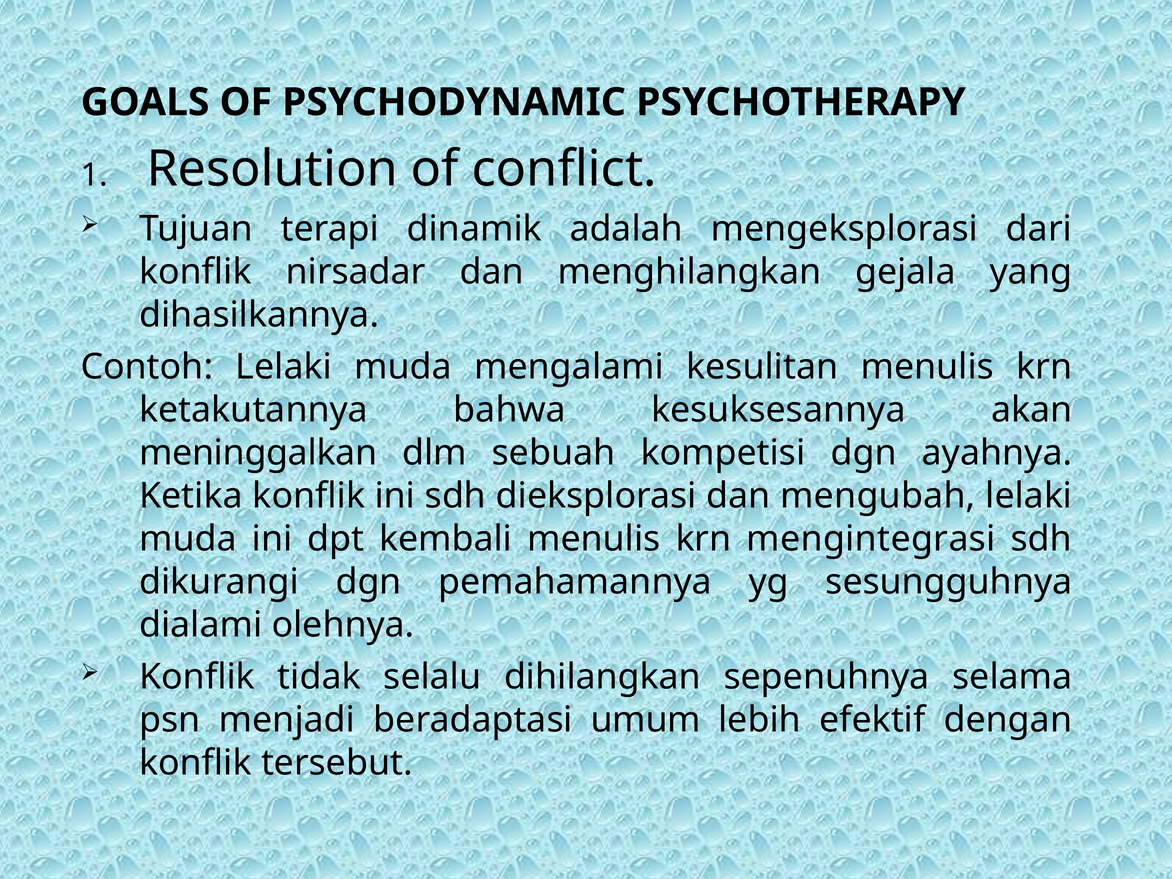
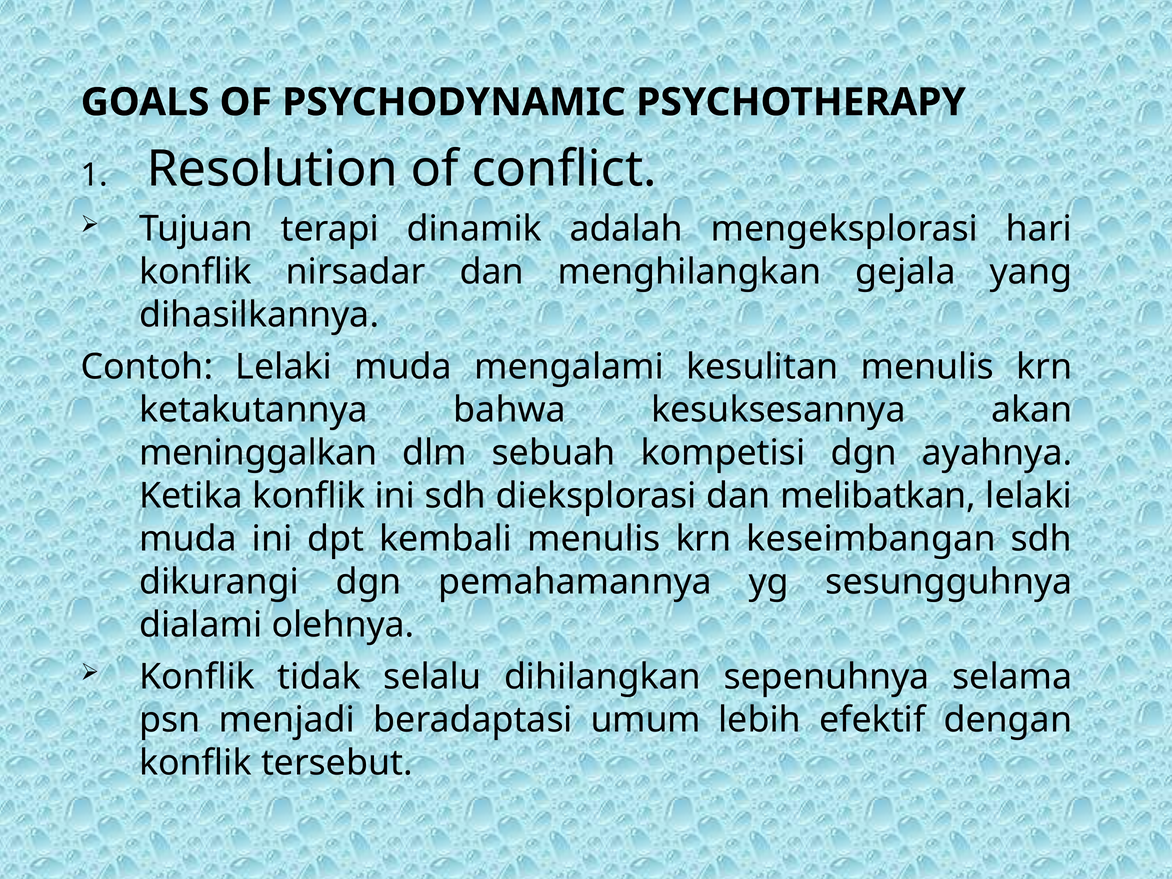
dari: dari -> hari (1039, 229)
mengubah: mengubah -> melibatkan (878, 496)
mengintegrasi: mengintegrasi -> keseimbangan (871, 539)
